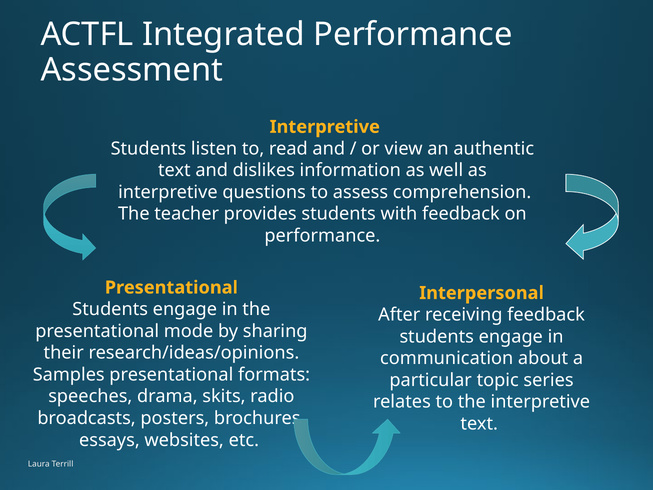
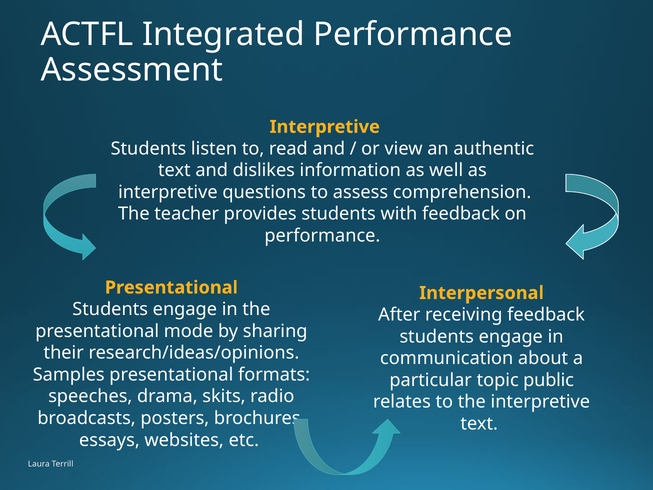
series: series -> public (549, 380)
